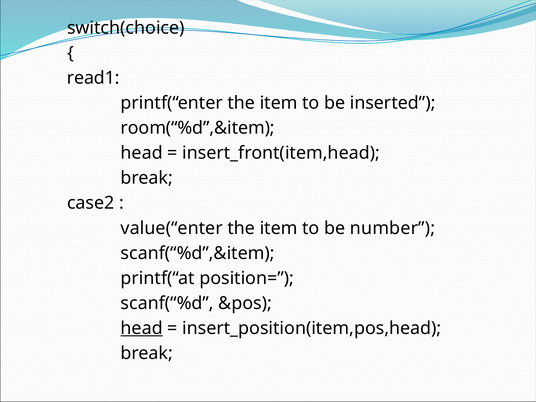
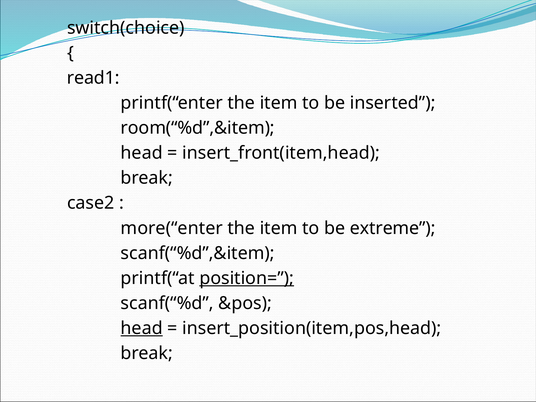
value(“enter: value(“enter -> more(“enter (172, 228)
number: number -> extreme (393, 228)
position= underline: none -> present (247, 278)
